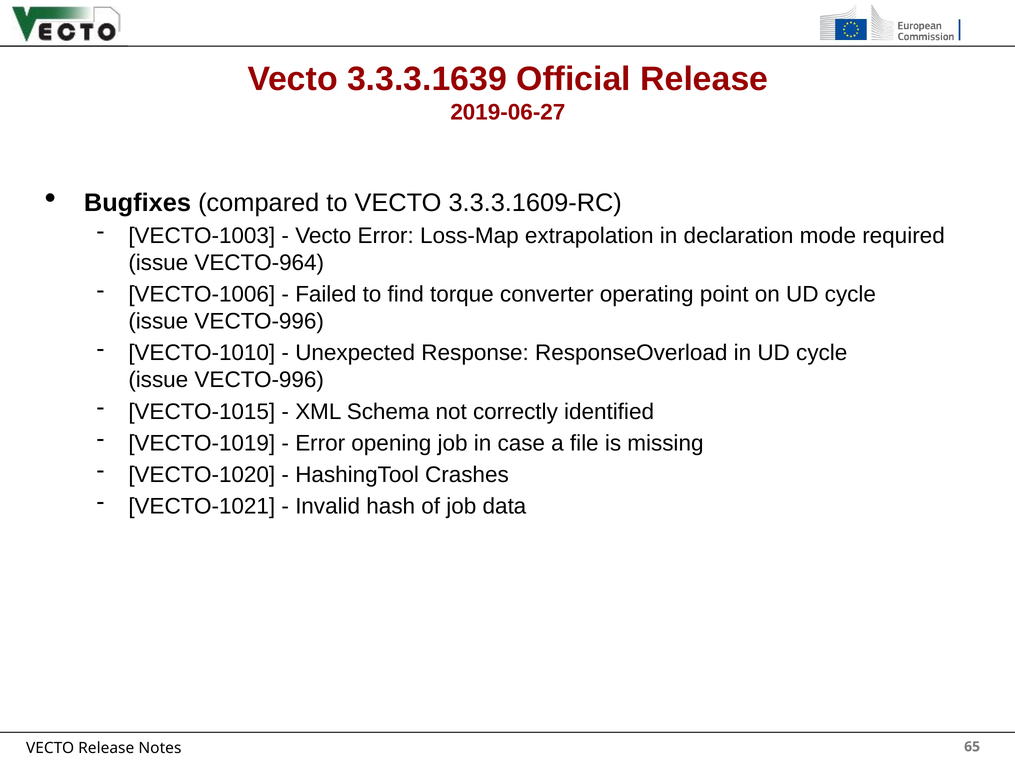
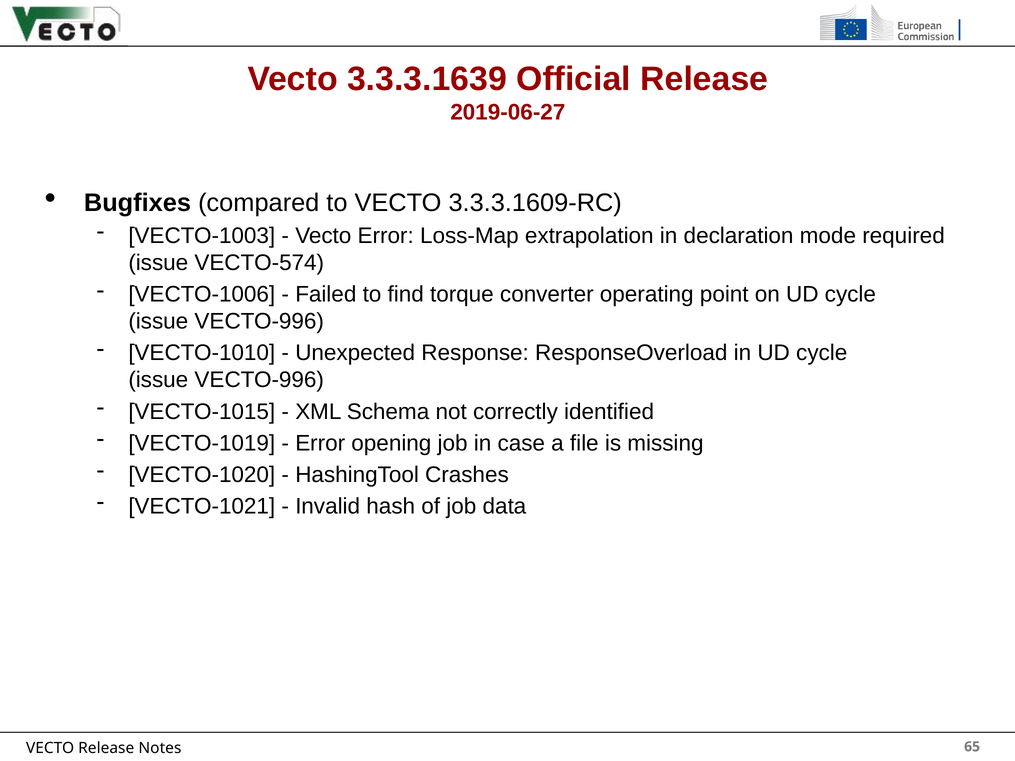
VECTO-964: VECTO-964 -> VECTO-574 (259, 263)
